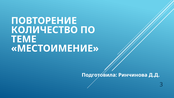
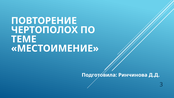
КОЛИЧЕСТВО: КОЛИЧЕСТВО -> ЧЕРТОПОЛОХ (44, 30)
